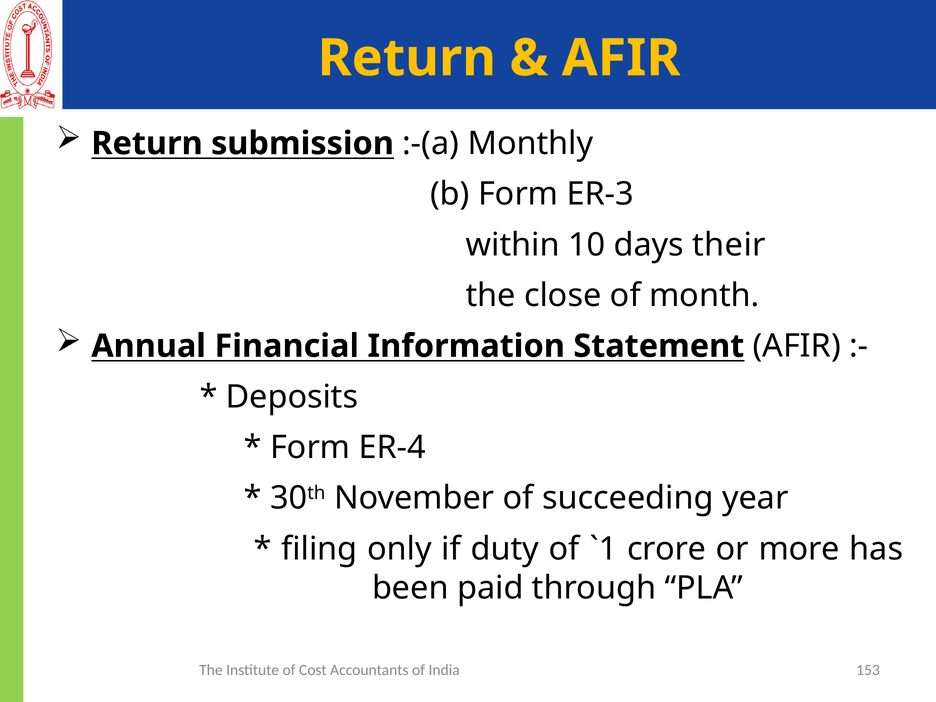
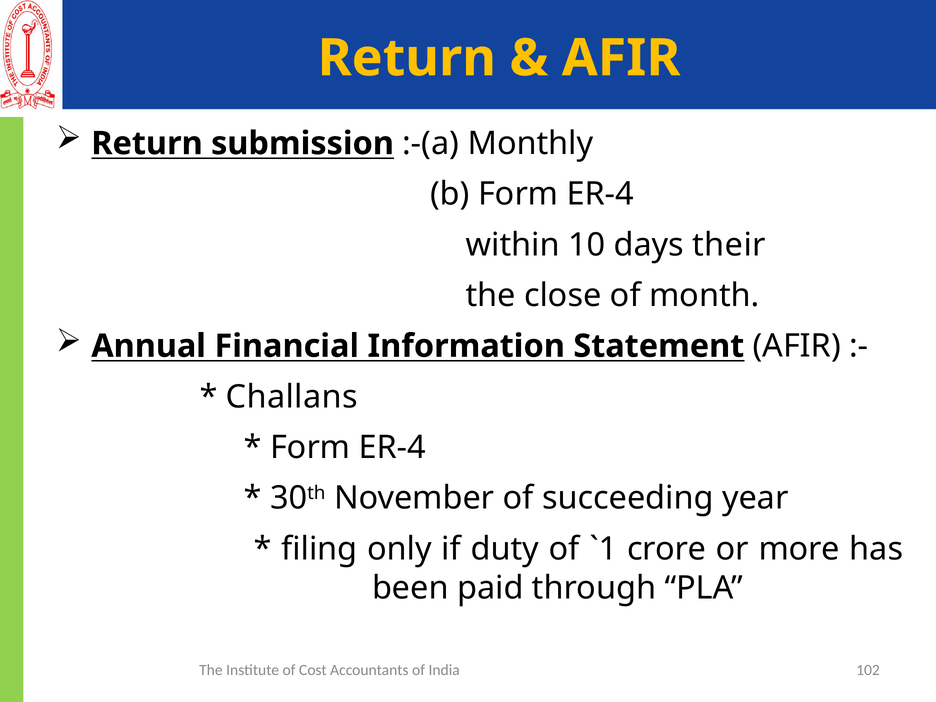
b Form ER-3: ER-3 -> ER-4 (600, 194)
Deposits: Deposits -> Challans (292, 397)
153: 153 -> 102 (868, 670)
